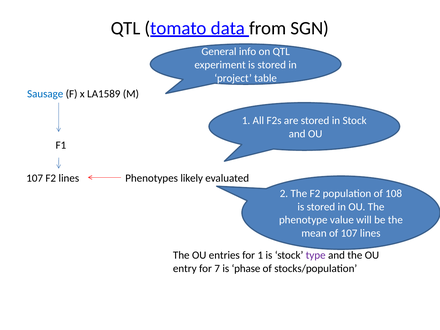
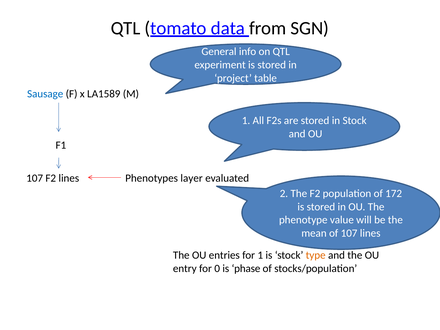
likely: likely -> layer (192, 178)
108: 108 -> 172 (394, 194)
type colour: purple -> orange (316, 255)
7: 7 -> 0 (217, 268)
